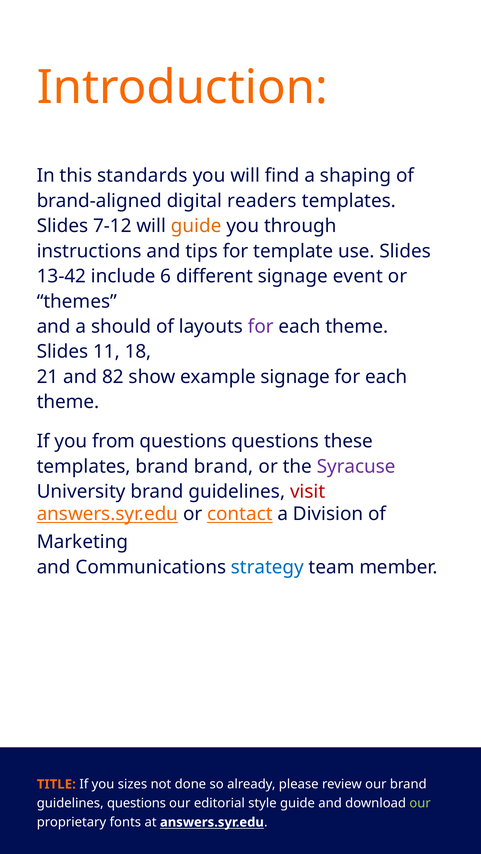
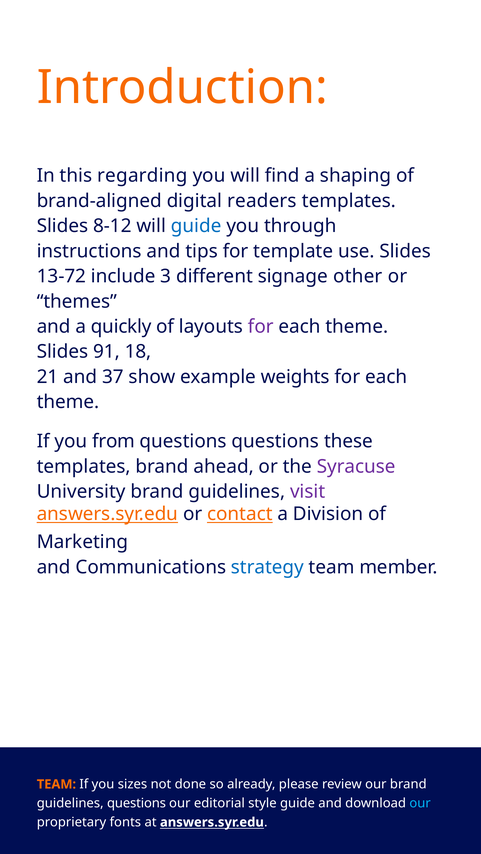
standards: standards -> regarding (142, 176)
7-12: 7-12 -> 8-12 (112, 226)
guide colour: orange -> blue (196, 226)
13-42: 13-42 -> 13-72 (61, 276)
6: 6 -> 3 (166, 276)
event: event -> other (358, 276)
should: should -> quickly (121, 327)
11: 11 -> 91 (106, 352)
82: 82 -> 37 (113, 377)
example signage: signage -> weights (295, 377)
brand brand: brand -> ahead (224, 467)
visit colour: red -> purple (308, 492)
TITLE: TITLE -> TEAM (56, 785)
our colour: light green -> light blue (420, 803)
